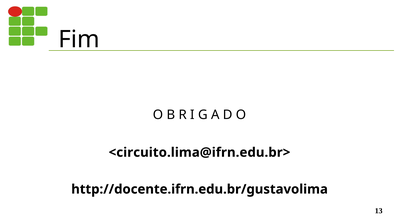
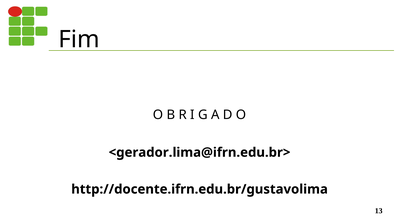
<circuito.lima@ifrn.edu.br>: <circuito.lima@ifrn.edu.br> -> <gerador.lima@ifrn.edu.br> (200, 153)
